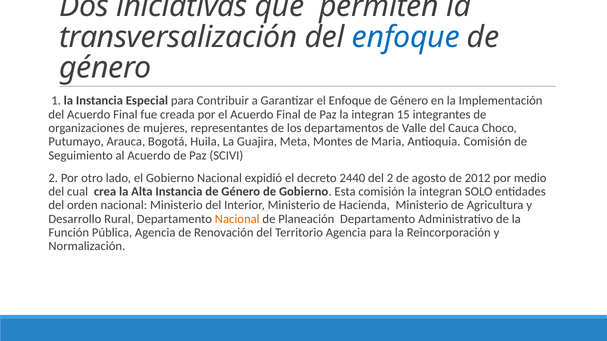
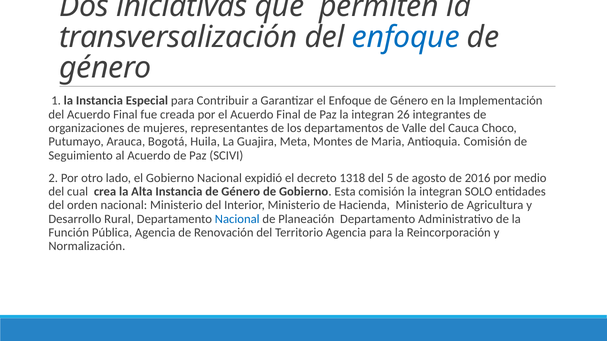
15: 15 -> 26 (403, 115)
2440: 2440 -> 1318 (352, 178)
del 2: 2 -> 5 (390, 178)
2012: 2012 -> 2016 (478, 178)
Nacional colour: orange -> blue (237, 219)
